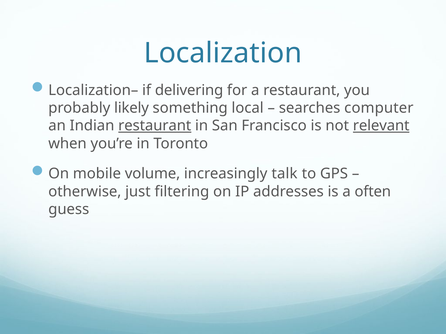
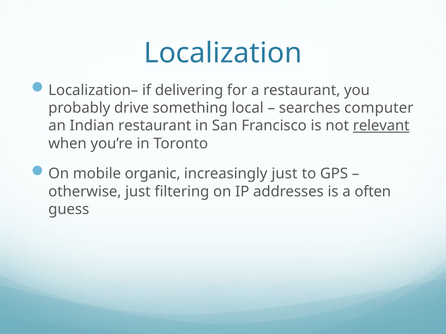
likely: likely -> drive (131, 108)
restaurant underline: present -> none (155, 126)
volume: volume -> organic (153, 174)
increasingly talk: talk -> just (284, 174)
